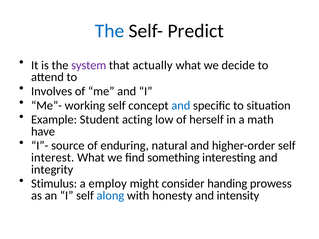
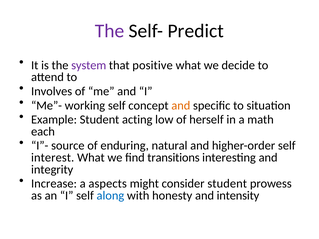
The colour: blue -> purple (110, 31)
actually: actually -> positive (153, 65)
and colour: blue -> orange (181, 106)
have: have -> each (43, 132)
something: something -> transitions (173, 158)
Stimulus: Stimulus -> Increase (54, 184)
employ: employ -> aspects (108, 184)
consider handing: handing -> student (227, 184)
